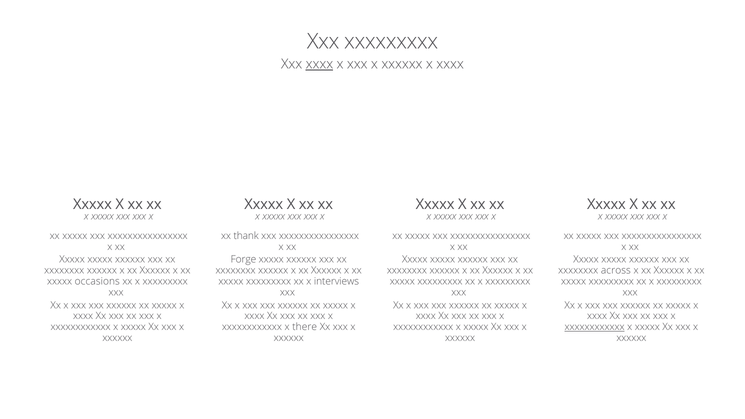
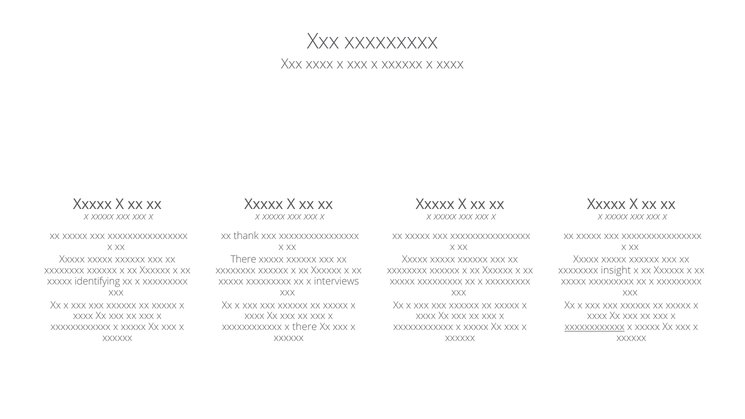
xxxx underline: present -> none (320, 64)
Forge: Forge -> There (243, 260)
across: across -> insight (616, 271)
occasions: occasions -> identifying (97, 281)
